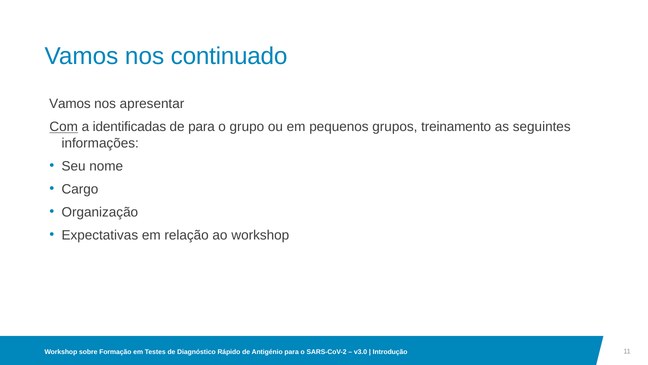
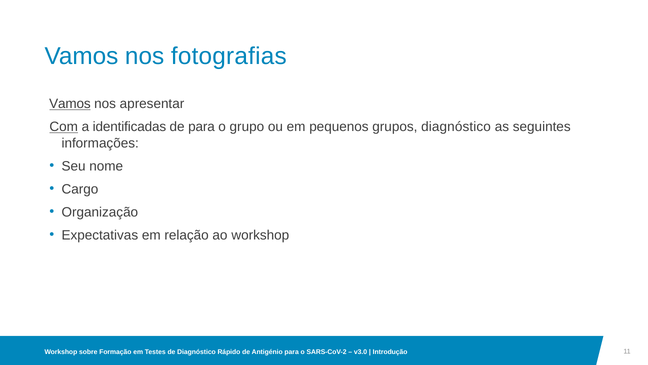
continuado: continuado -> fotografias (229, 56)
Vamos underline: none -> present (70, 104)
grupos treinamento: treinamento -> diagnóstico (456, 127)
